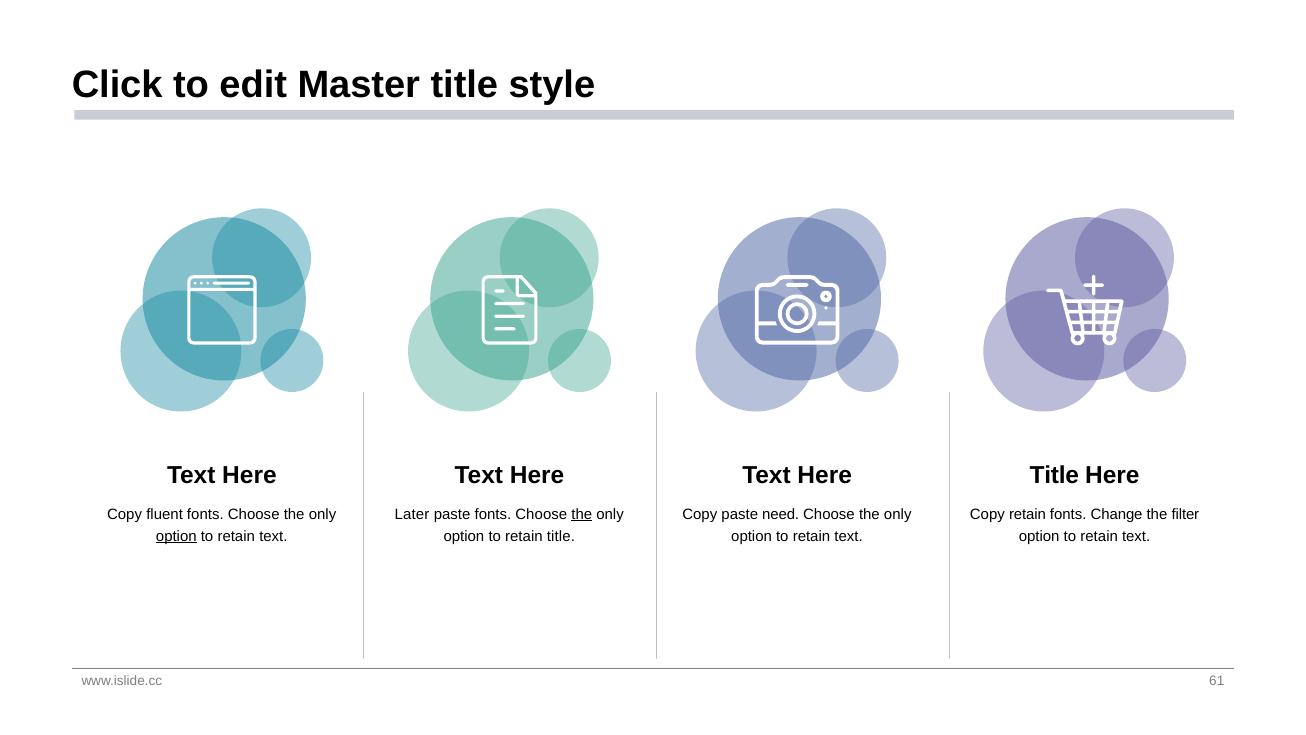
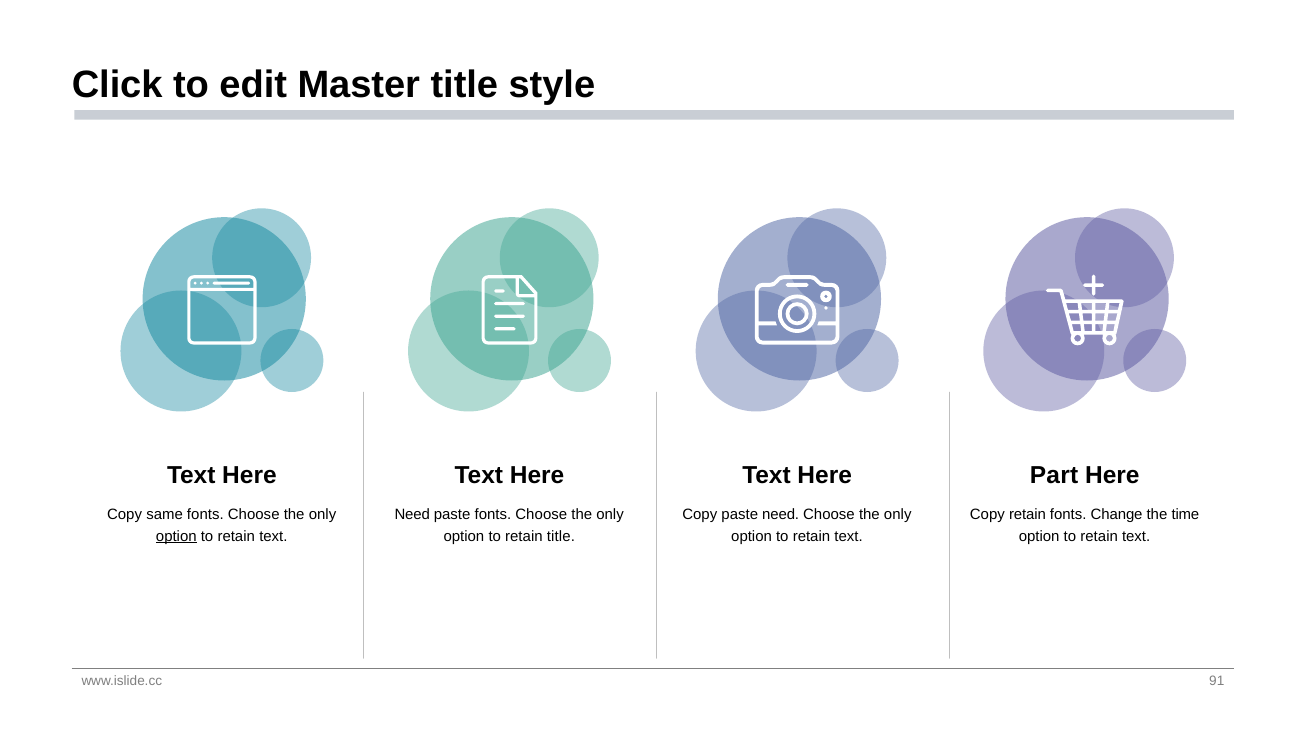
Title: Title -> Part (1054, 475)
fluent: fluent -> same (165, 514)
Later: Later -> Need (412, 514)
the underline: present -> none (582, 514)
filter: filter -> time (1185, 514)
61: 61 -> 91 (1217, 680)
